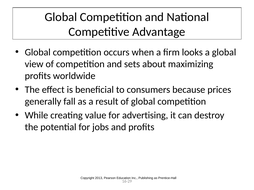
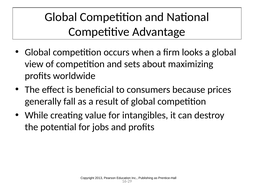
advertising: advertising -> intangibles (145, 116)
